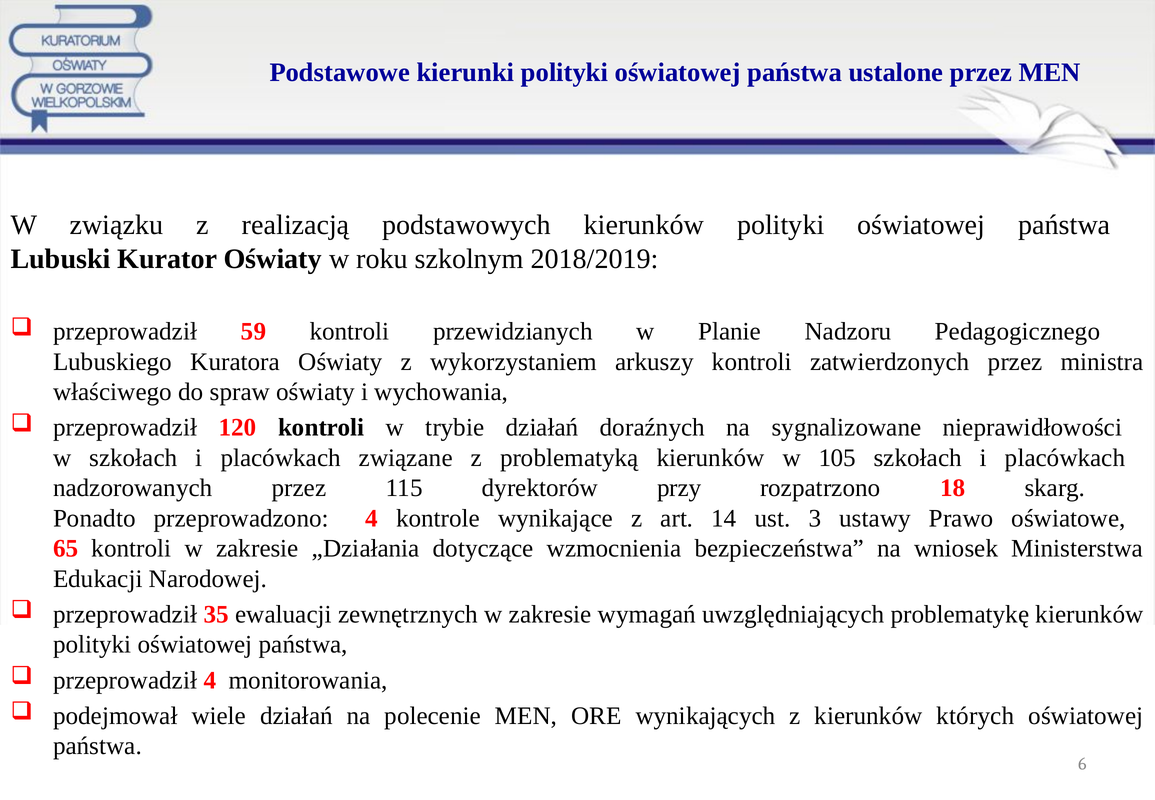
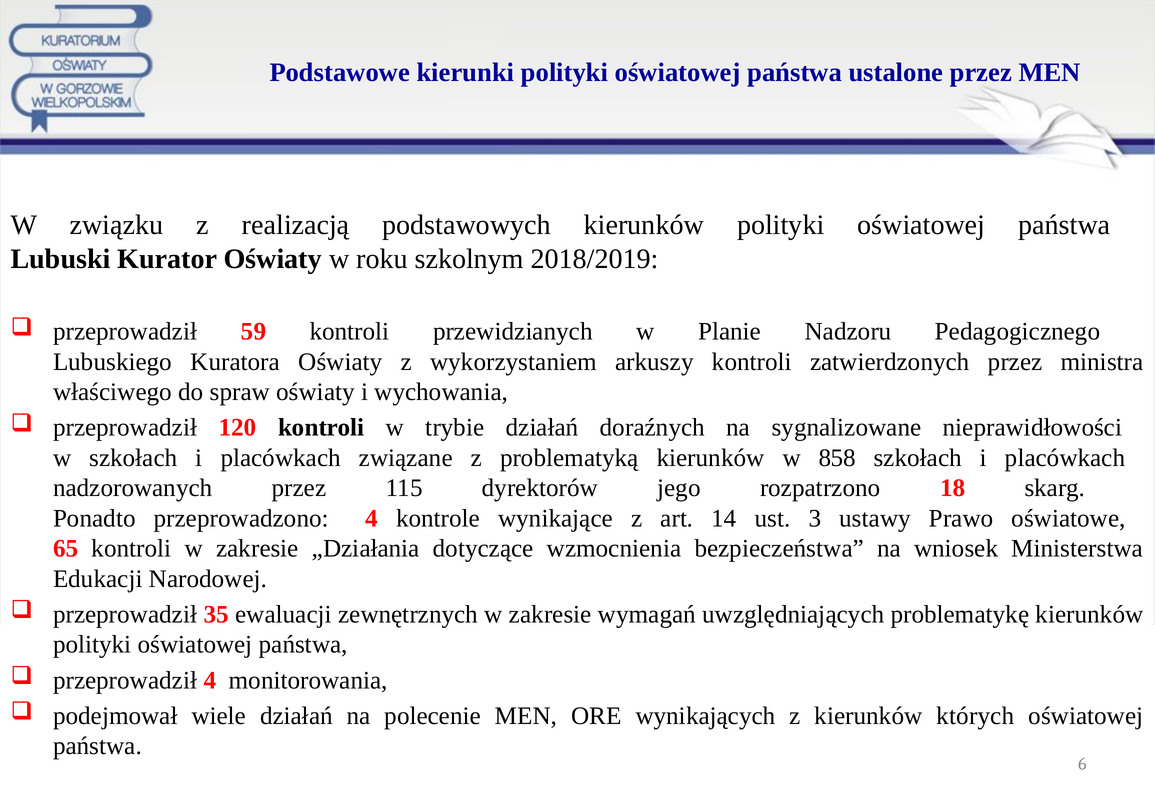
105: 105 -> 858 (837, 458)
przy: przy -> jego (679, 488)
